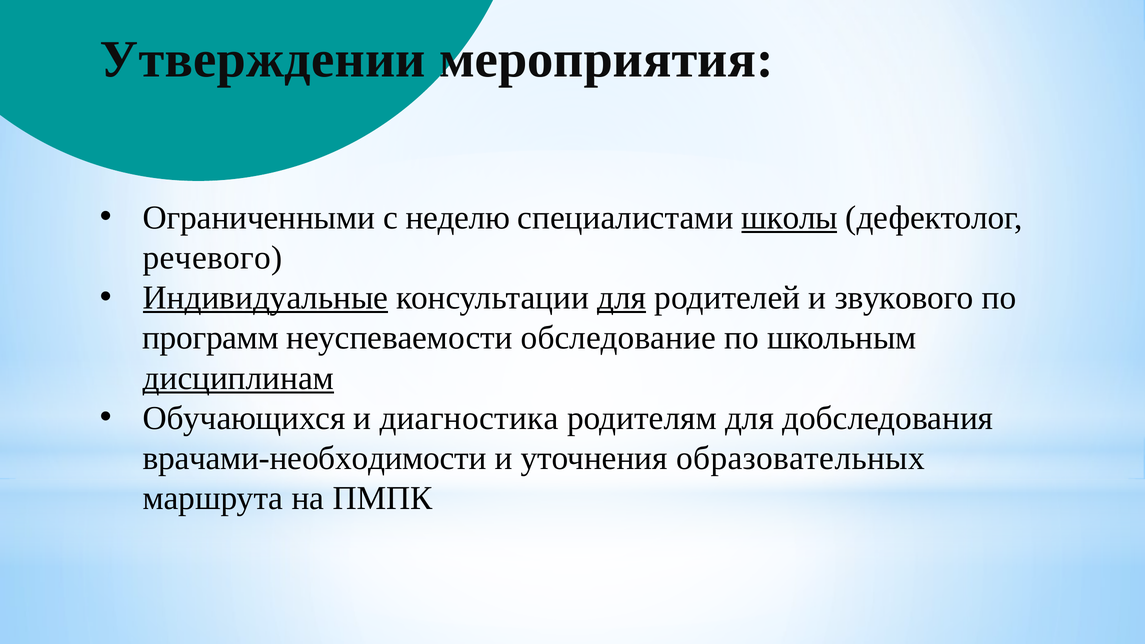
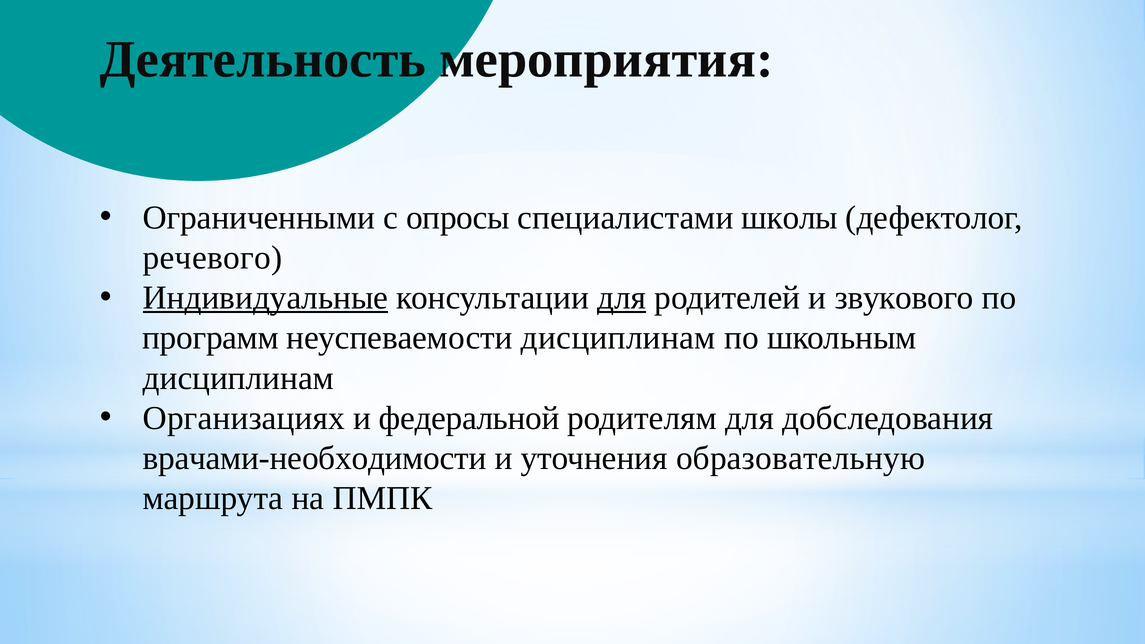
Утверждении: Утверждении -> Деятельность (263, 59)
неделю: неделю -> опросы (458, 218)
школы underline: present -> none (790, 218)
неуспеваемости обследование: обследование -> дисциплинам (618, 338)
дисциплинам underline: present -> none (238, 378)
Обучающихся: Обучающихся -> Организациях (244, 418)
диагностика: диагностика -> федеральной (469, 418)
образовательных: образовательных -> образовательную (801, 458)
